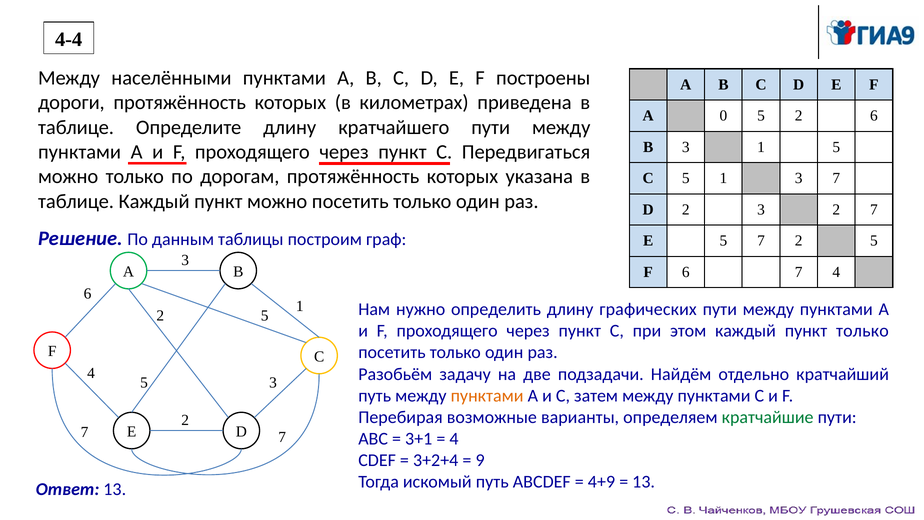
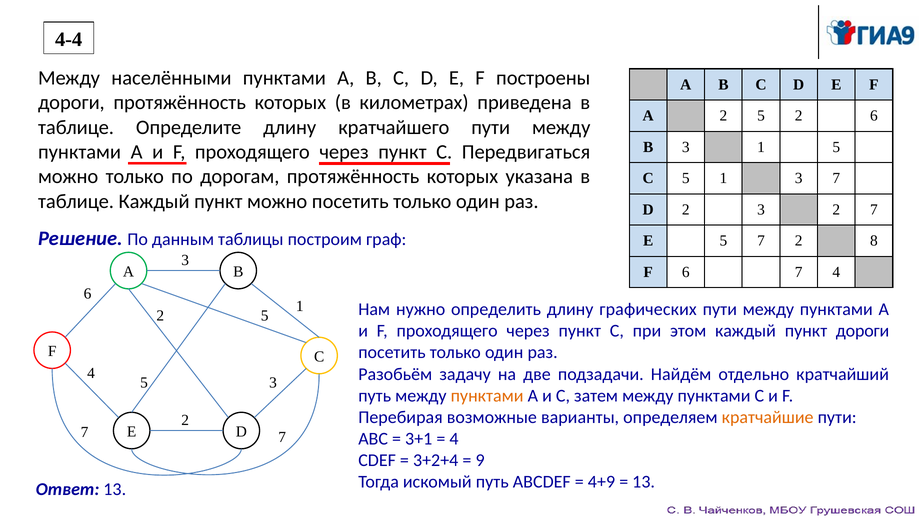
А 0: 0 -> 2 (723, 116)
2 5: 5 -> 8 (874, 241)
пункт только: только -> дороги (863, 331)
кратчайшие colour: green -> orange (768, 417)
